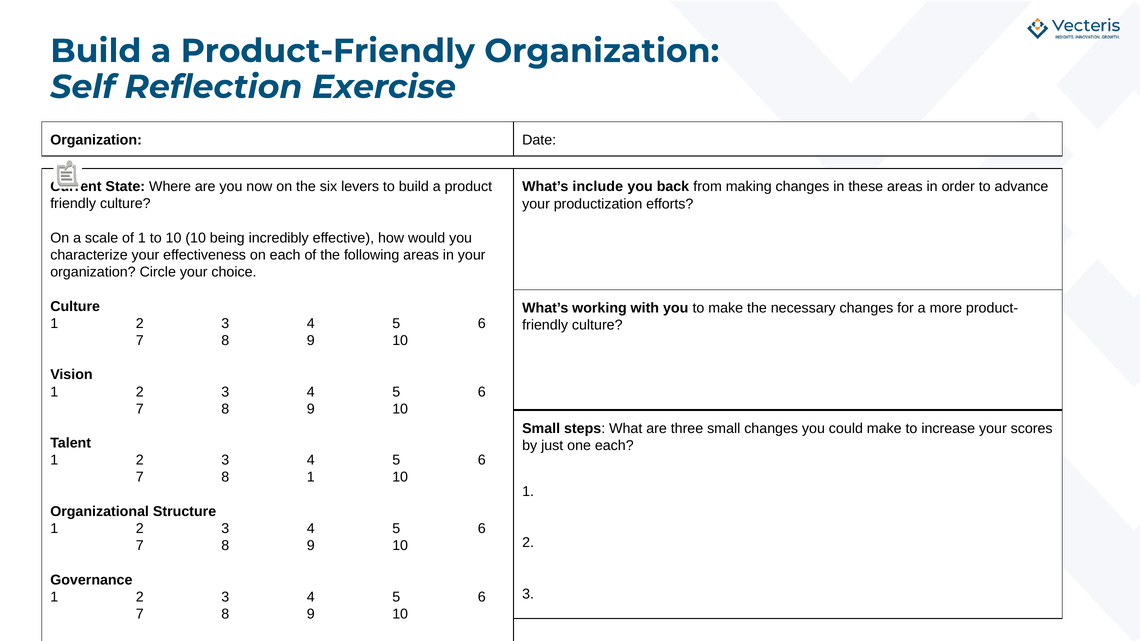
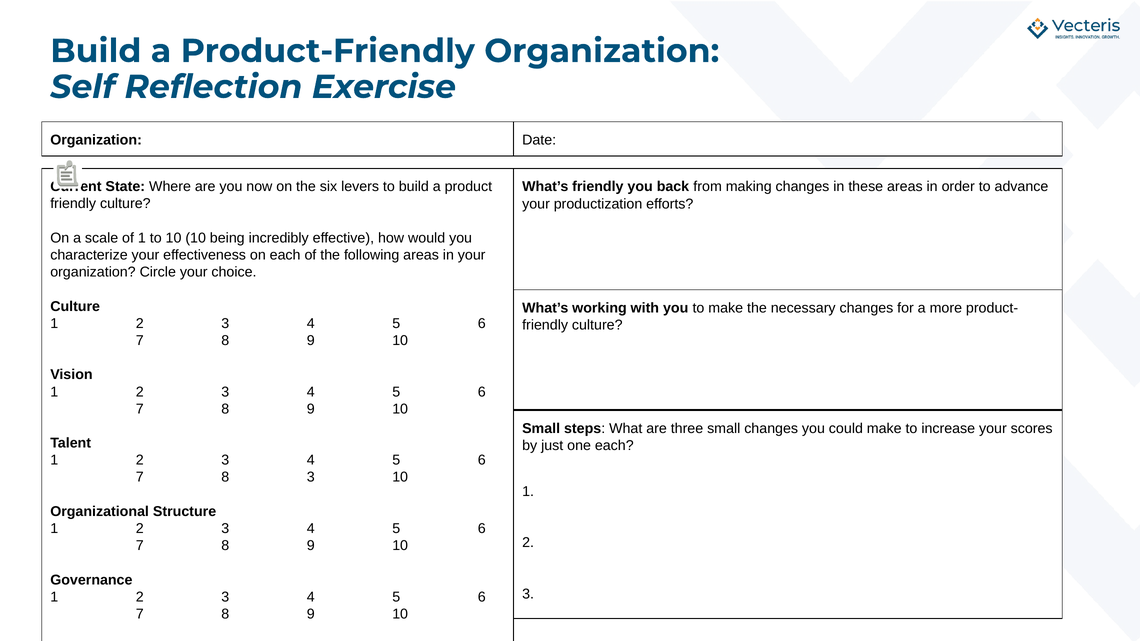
What’s include: include -> friendly (598, 187)
8 1: 1 -> 3 (311, 477)
